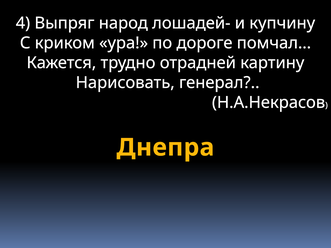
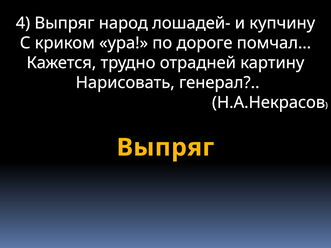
Днепра: Днепра -> Выпряг (165, 148)
